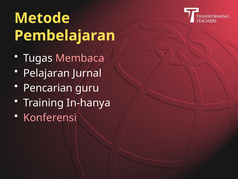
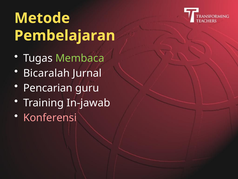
Membaca colour: pink -> light green (80, 58)
Pelajaran: Pelajaran -> Bicaralah (47, 73)
In-hanya: In-hanya -> In-jawab (88, 103)
